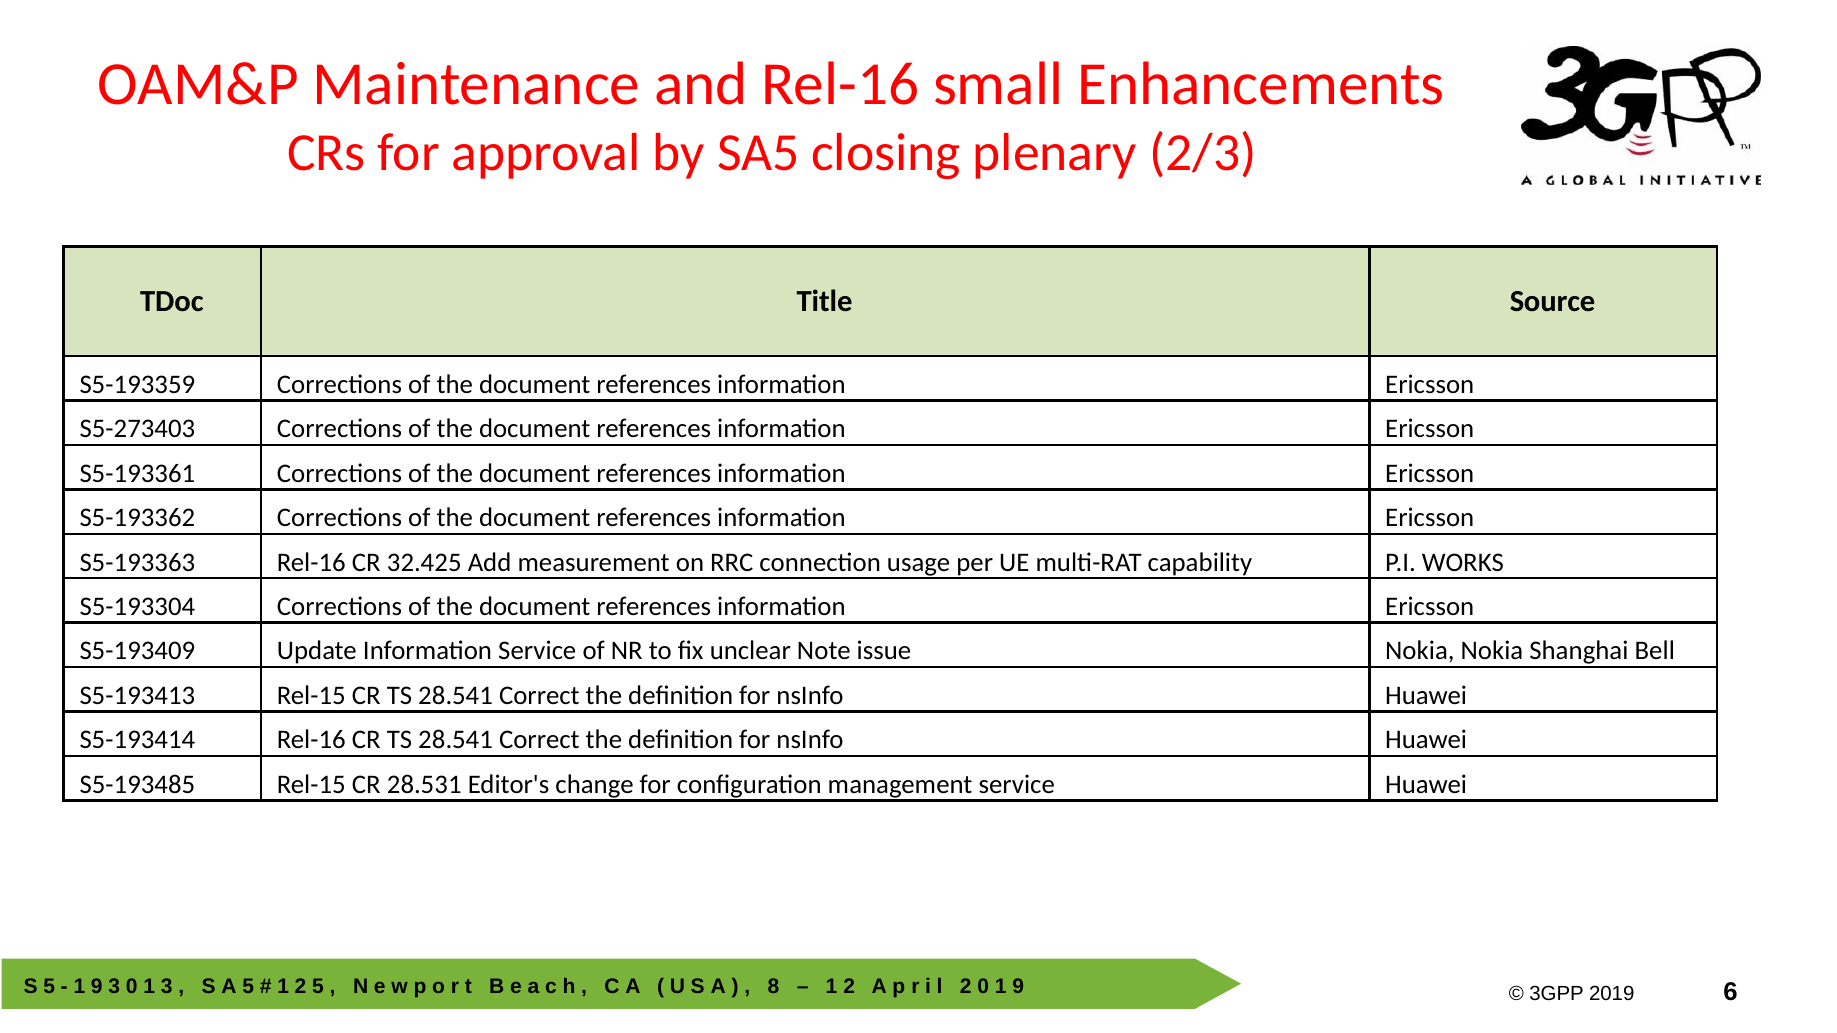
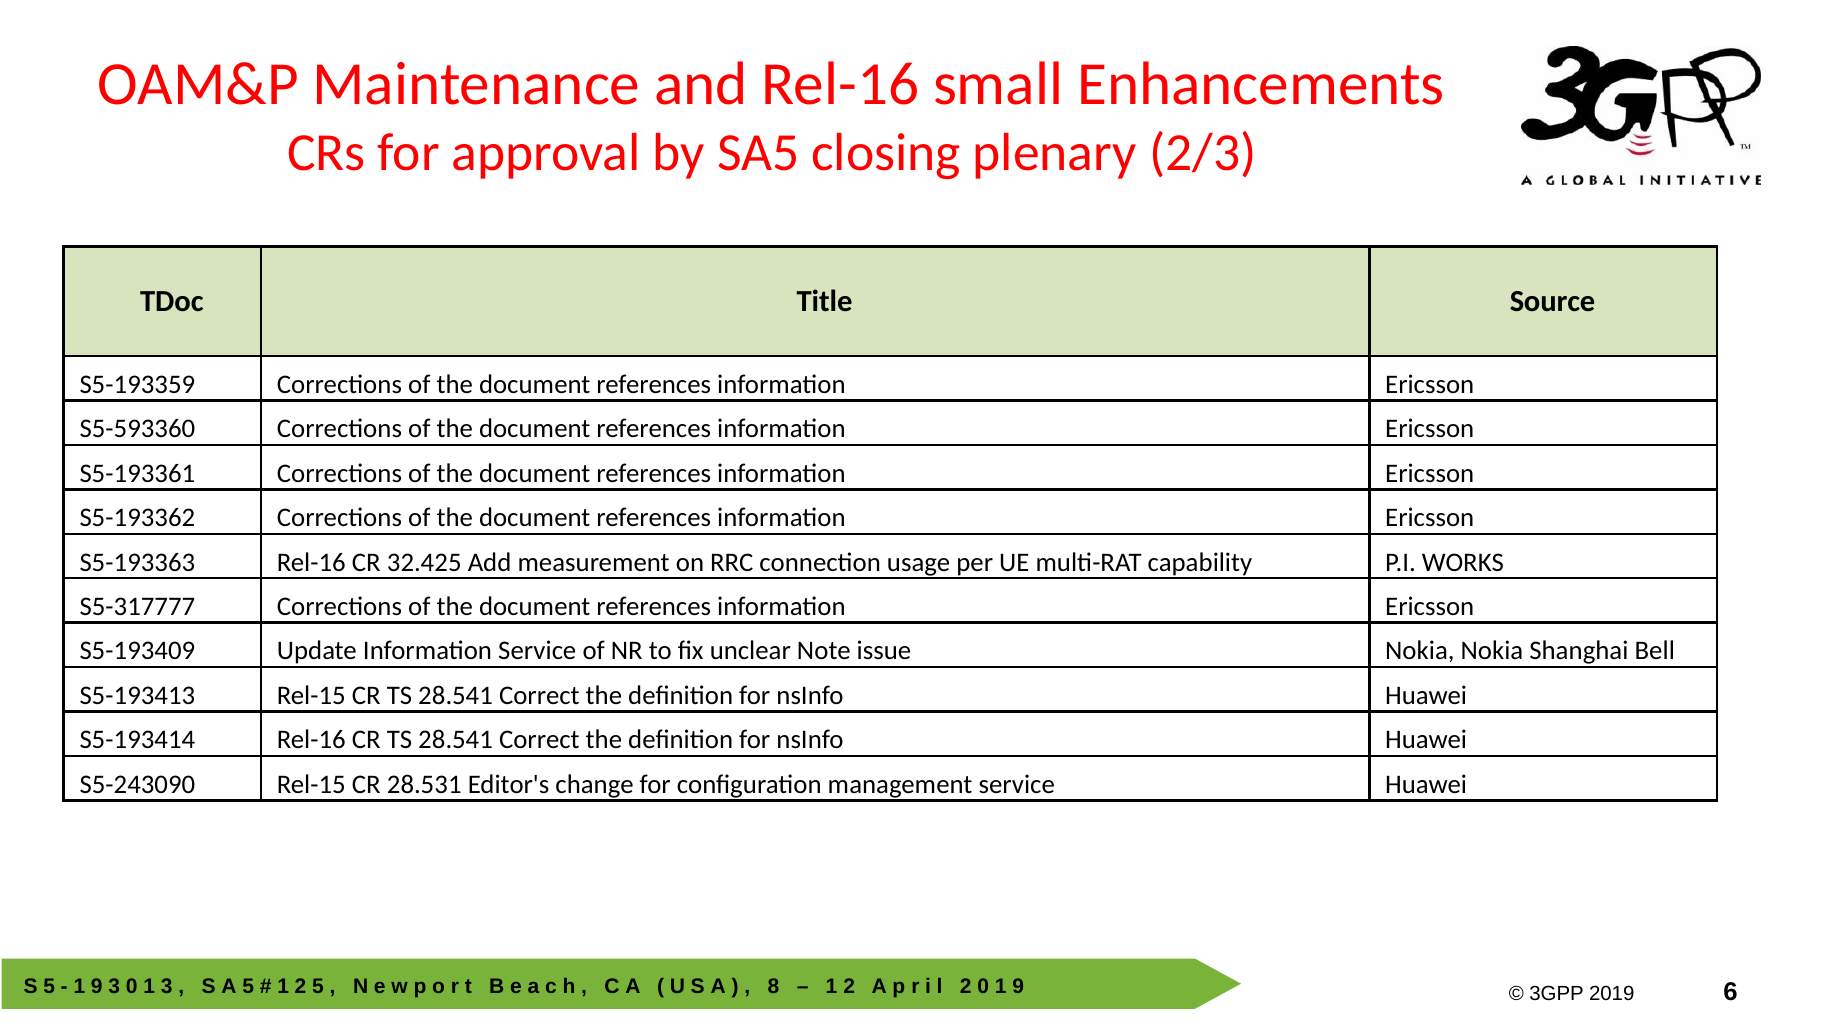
S5-273403: S5-273403 -> S5-593360 (137, 429)
S5-193304: S5-193304 -> S5-317777 (137, 607)
S5-193485: S5-193485 -> S5-243090 (137, 785)
